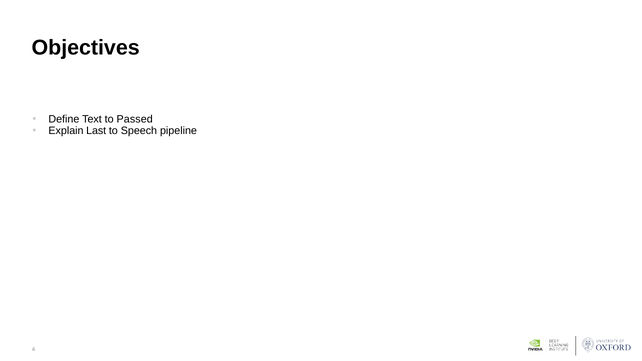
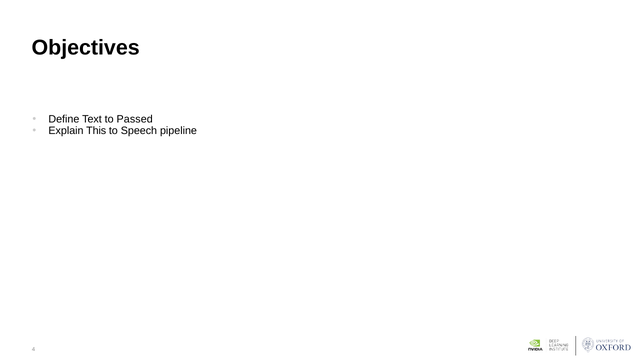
Last: Last -> This (96, 131)
